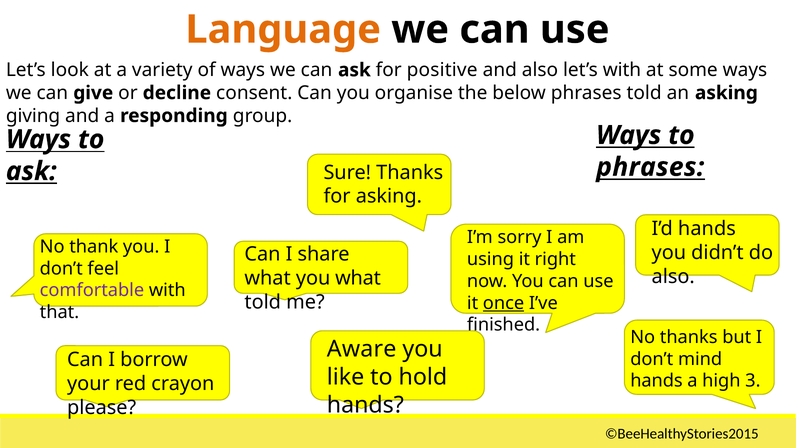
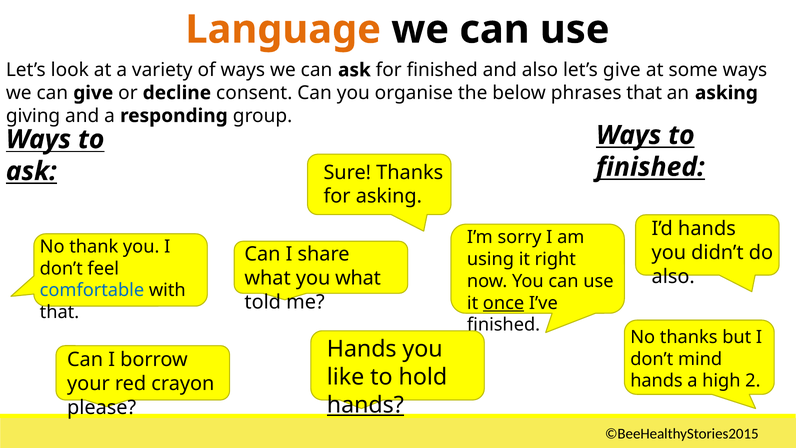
for positive: positive -> finished (442, 70)
let’s with: with -> give (622, 70)
phrases told: told -> that (644, 93)
phrases: phrases -> finished (650, 167)
comfortable colour: purple -> blue (92, 290)
Aware: Aware -> Hands (362, 349)
3: 3 -> 2 (753, 381)
hands underline: none -> present (365, 405)
